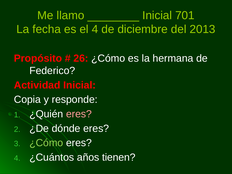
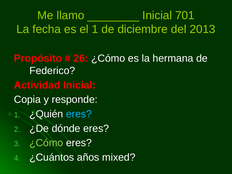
el 4: 4 -> 1 (95, 29)
eres colour: pink -> light blue (79, 114)
tienen: tienen -> mixed (119, 157)
